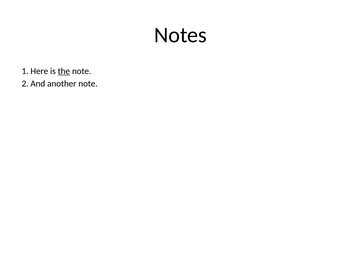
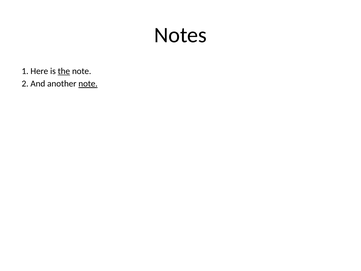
note underline: none -> present (88, 84)
